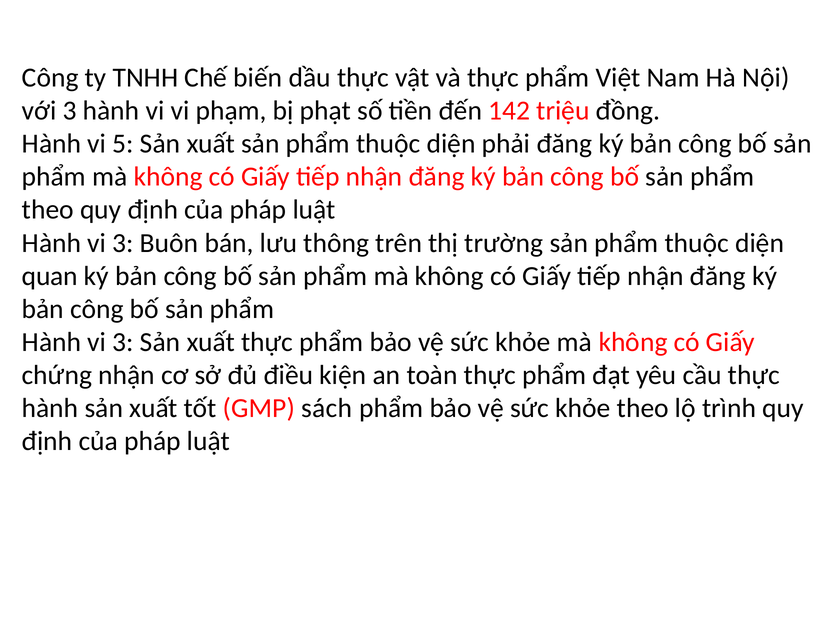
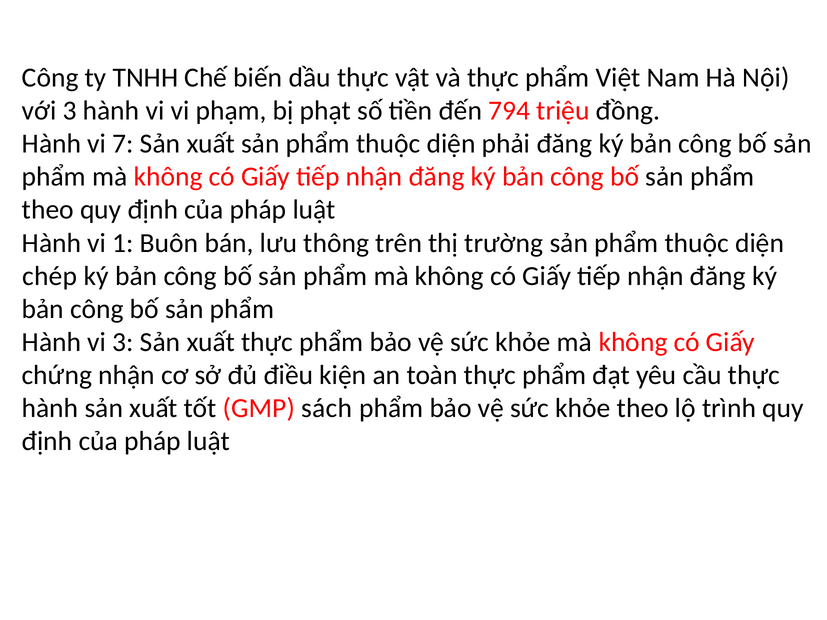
142: 142 -> 794 (509, 111)
5: 5 -> 7 (123, 144)
3: 3 -> 1 (123, 243)
quan: quan -> chép (50, 276)
